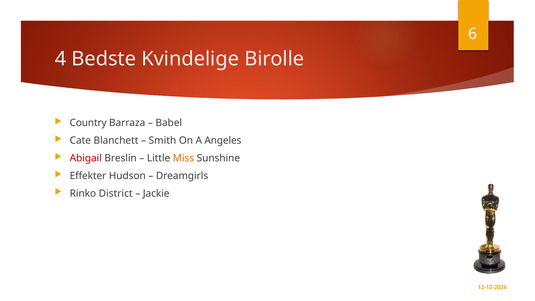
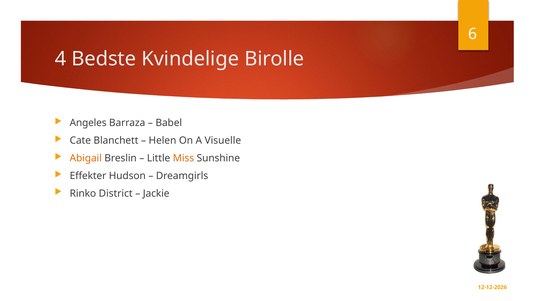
Country: Country -> Angeles (88, 123)
Smith: Smith -> Helen (162, 141)
Angeles: Angeles -> Visuelle (223, 141)
Abigail colour: red -> orange (86, 158)
